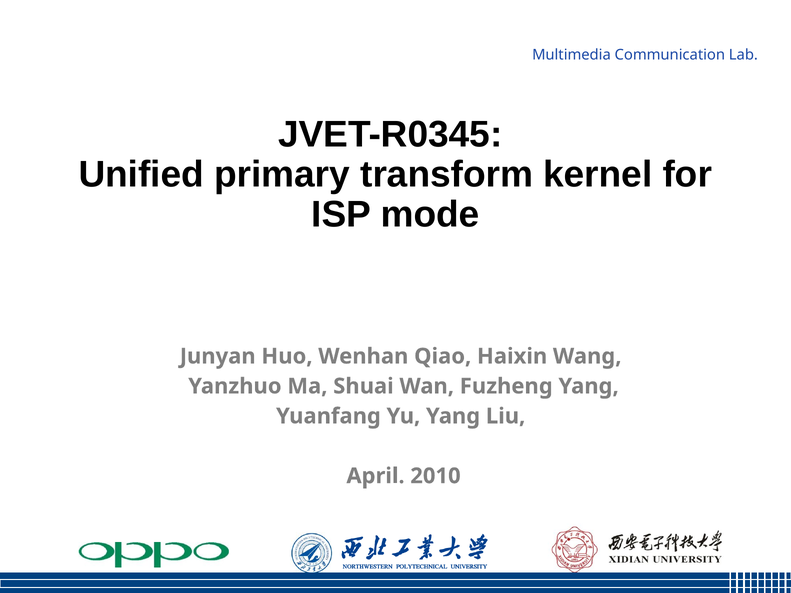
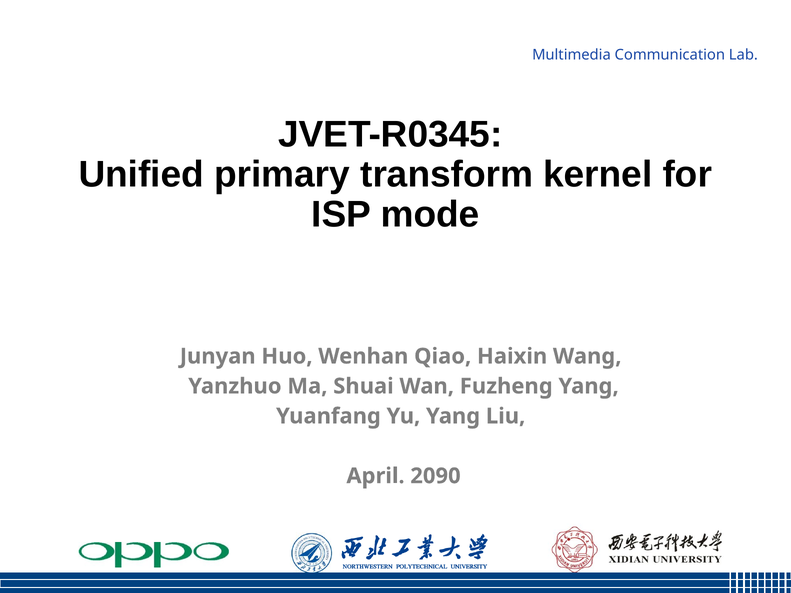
2010: 2010 -> 2090 (435, 476)
